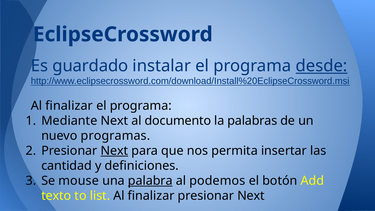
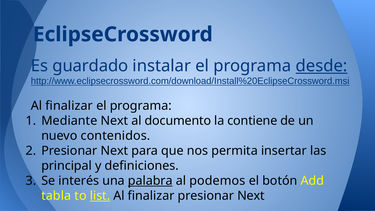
palabras: palabras -> contiene (252, 121)
programas: programas -> contenidos (115, 136)
Next underline: present -> none (114, 151)
cantidad: cantidad -> principal (67, 166)
mouse: mouse -> interés (79, 181)
texto: texto -> tabla (56, 196)
list underline: none -> present (100, 196)
